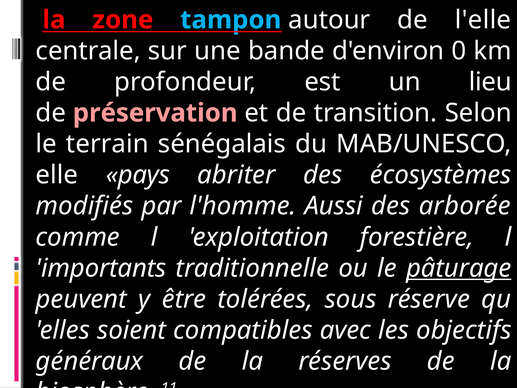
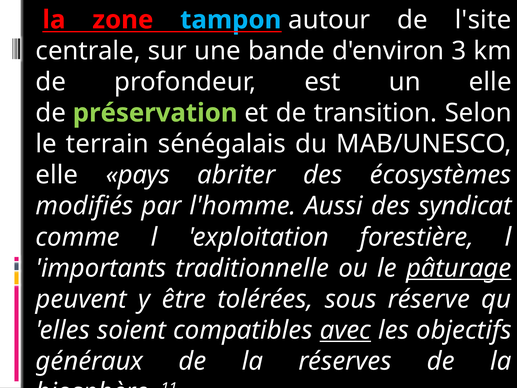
l'elle: l'elle -> l'site (483, 20)
0: 0 -> 3 (459, 51)
un lieu: lieu -> elle (490, 82)
préservation colour: pink -> light green (155, 113)
arborée: arborée -> syndicat (465, 206)
avec underline: none -> present (345, 330)
